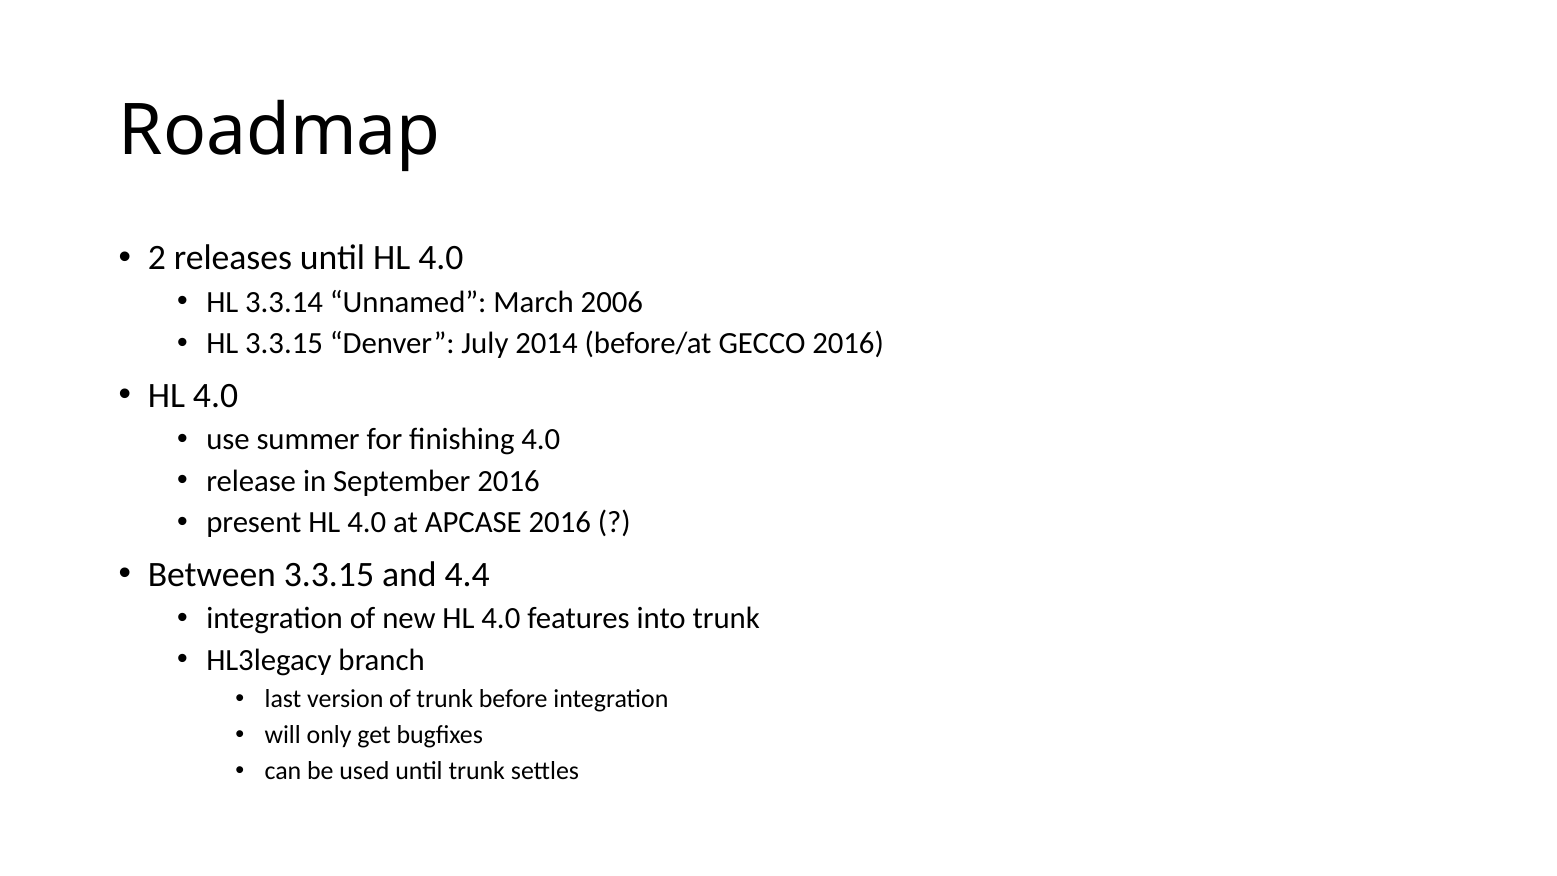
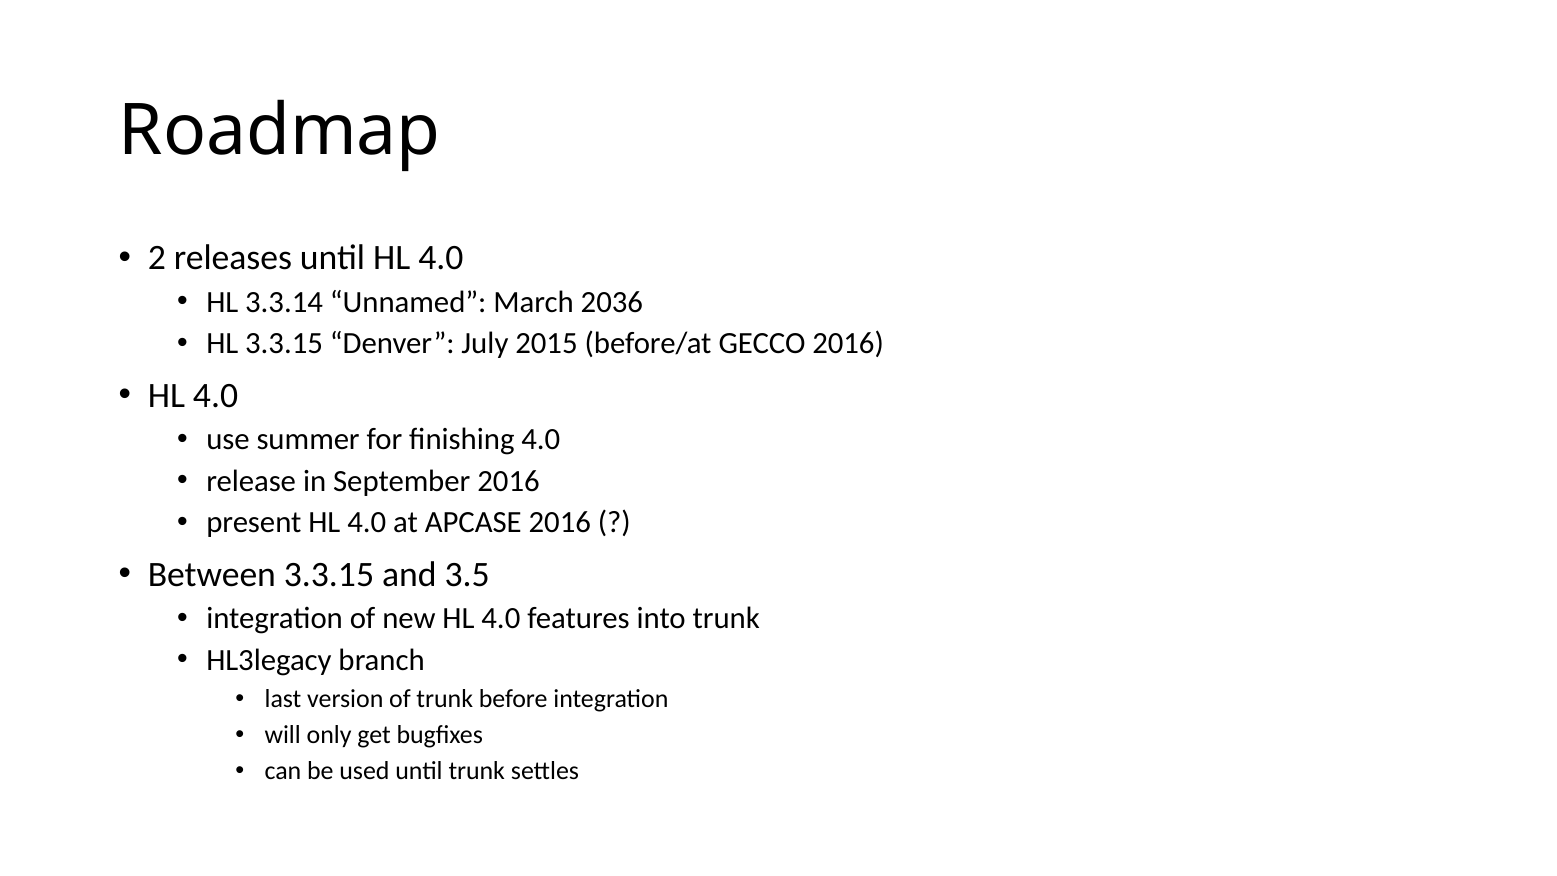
2006: 2006 -> 2036 (612, 302)
2014: 2014 -> 2015 (546, 343)
4.4: 4.4 -> 3.5 (467, 574)
